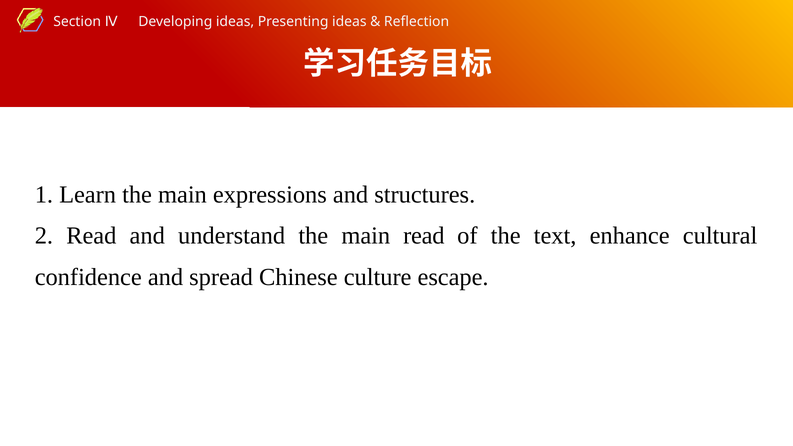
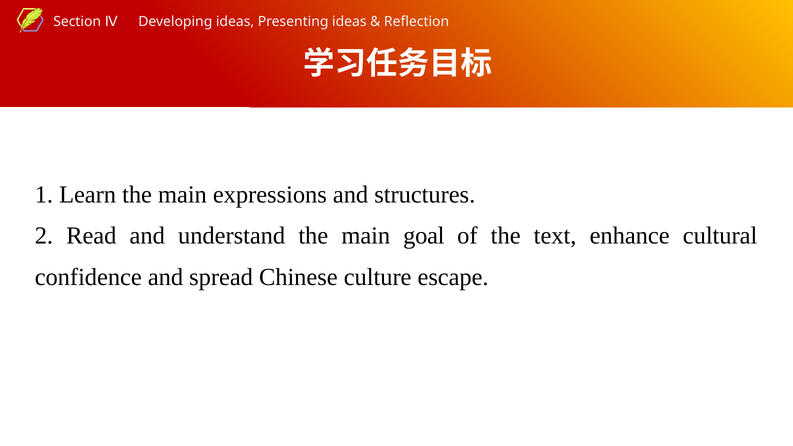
main read: read -> goal (424, 236)
